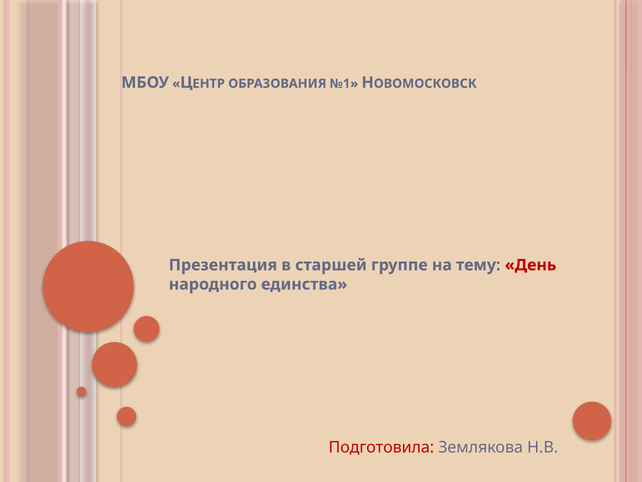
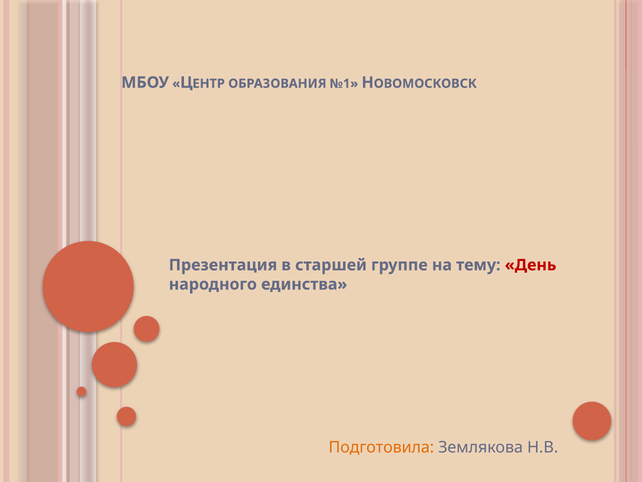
Подготовила colour: red -> orange (381, 447)
